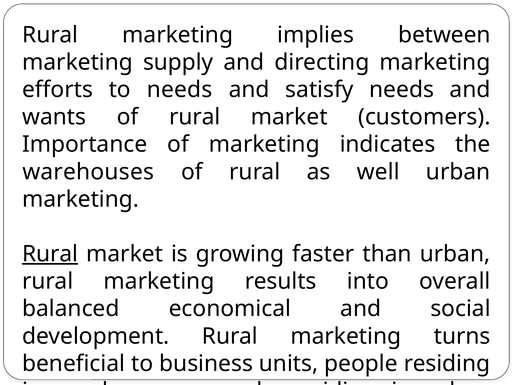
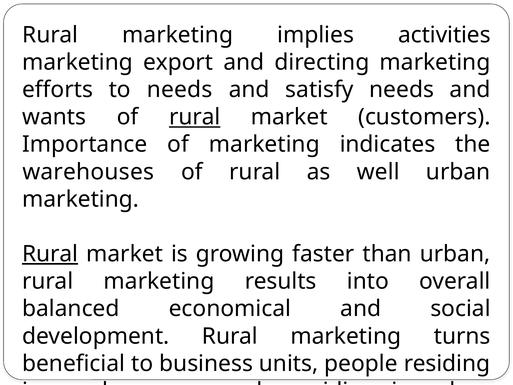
between: between -> activities (444, 35)
supply: supply -> export (178, 62)
rural underline: none -> present (195, 117)
